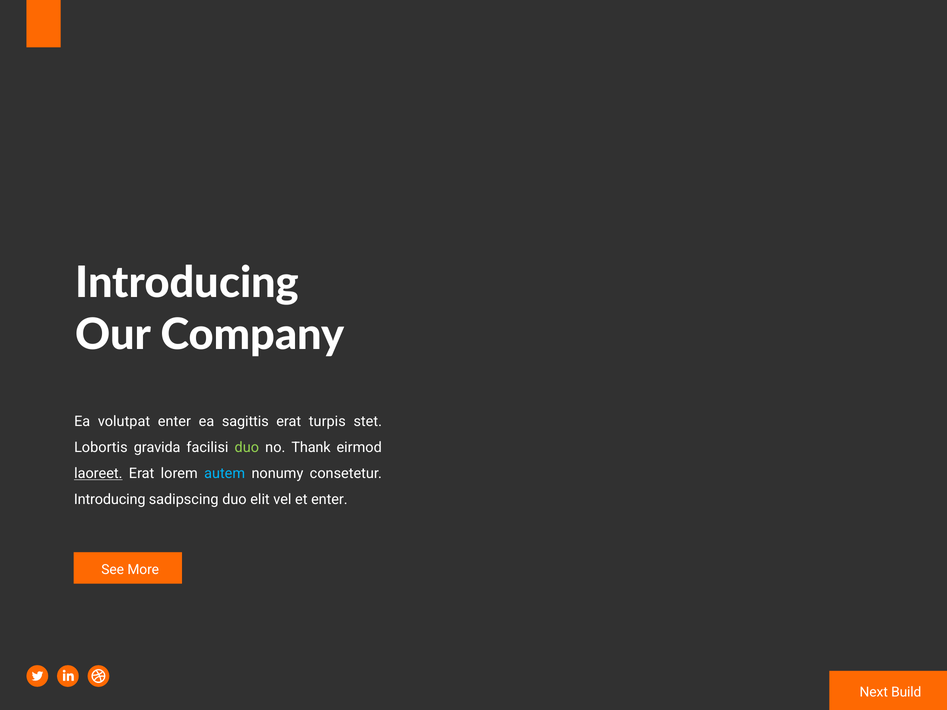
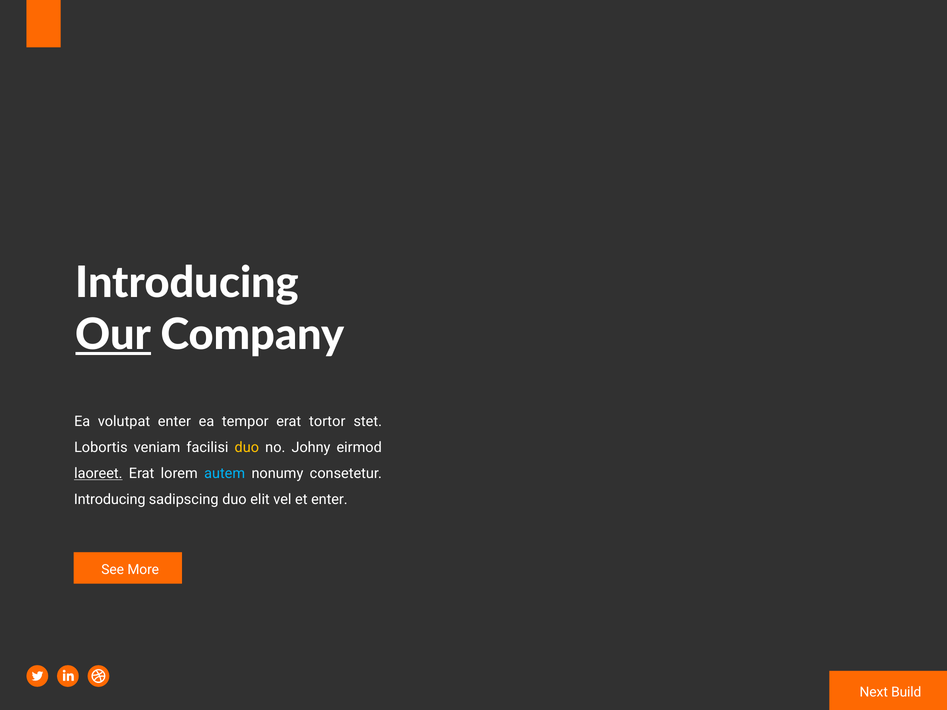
Our underline: none -> present (113, 335)
sagittis: sagittis -> tempor (245, 422)
turpis: turpis -> tortor (327, 422)
gravida: gravida -> veniam (157, 448)
duo colour: light green -> yellow (247, 448)
Thank: Thank -> Johny (311, 448)
